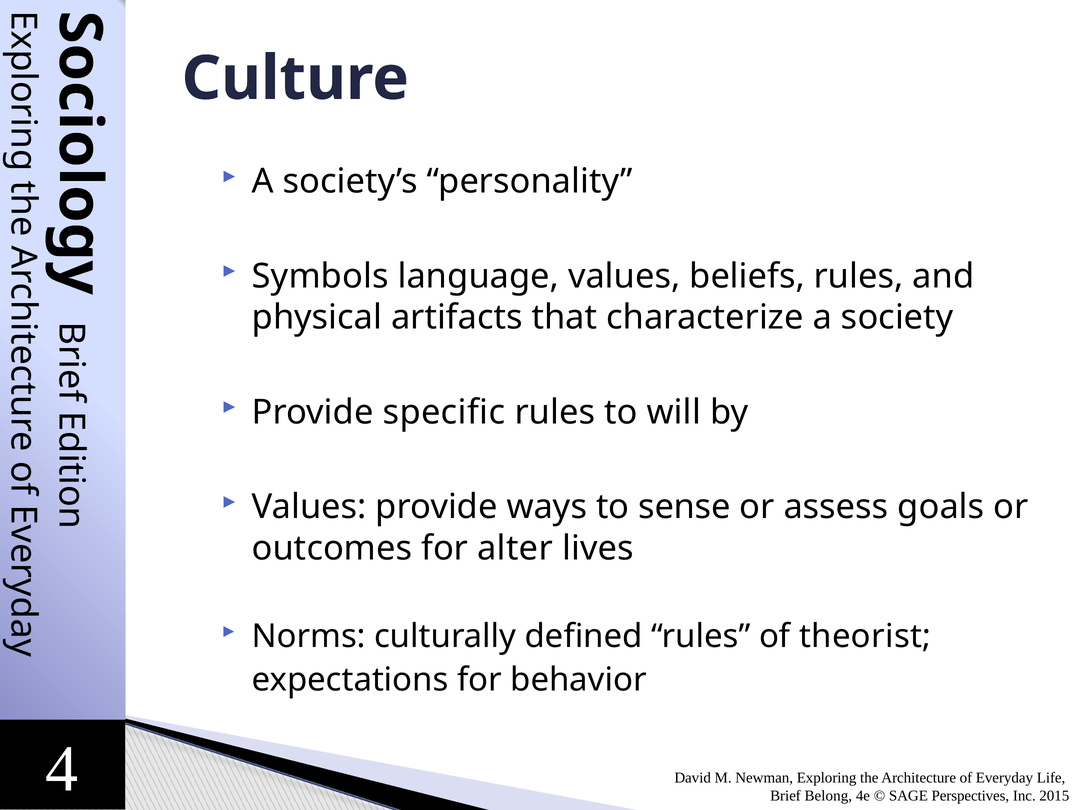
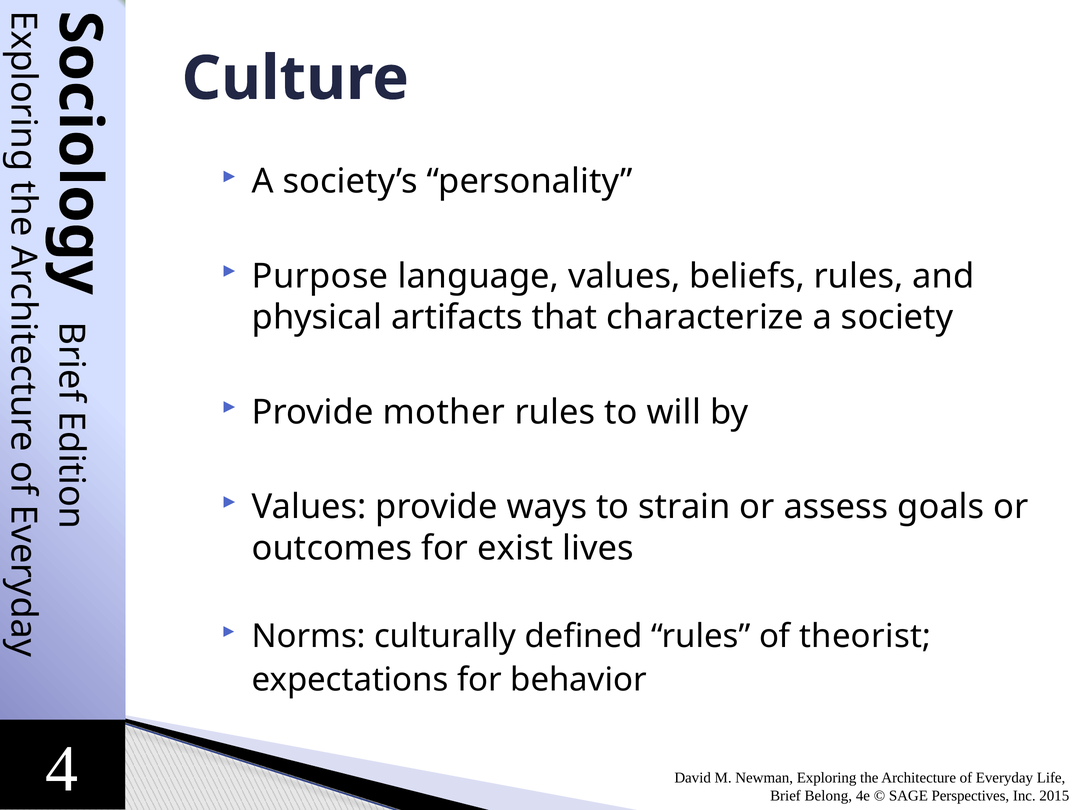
Symbols: Symbols -> Purpose (320, 276)
specific: specific -> mother (444, 412)
sense: sense -> strain (684, 507)
alter: alter -> exist (515, 548)
